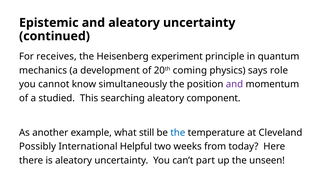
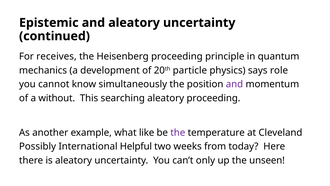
Heisenberg experiment: experiment -> proceeding (177, 56)
coming: coming -> particle (190, 70)
studied: studied -> without (57, 98)
aleatory component: component -> proceeding (213, 98)
still: still -> like (147, 132)
the colour: blue -> purple (178, 132)
part: part -> only (205, 160)
